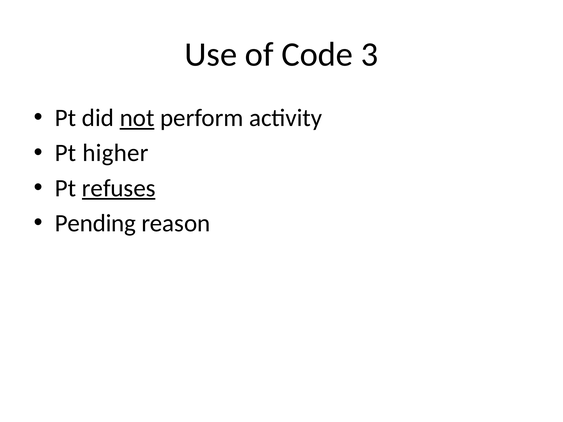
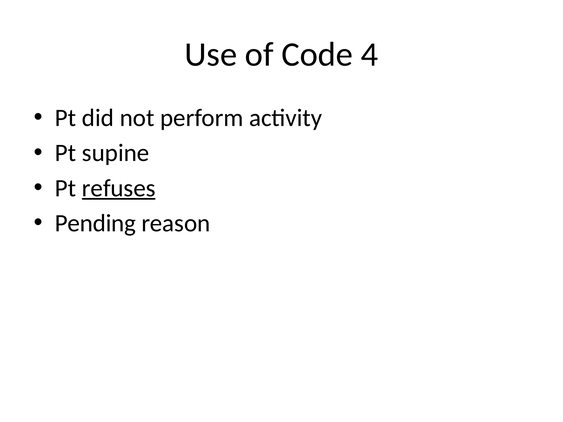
3: 3 -> 4 (369, 55)
not underline: present -> none (137, 118)
higher: higher -> supine (116, 153)
